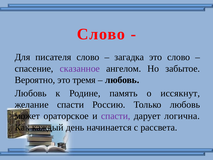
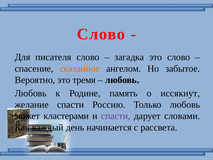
сказанное colour: purple -> orange (80, 68)
ораторское: ораторское -> кластерами (66, 116)
логична: логична -> словами (182, 116)
